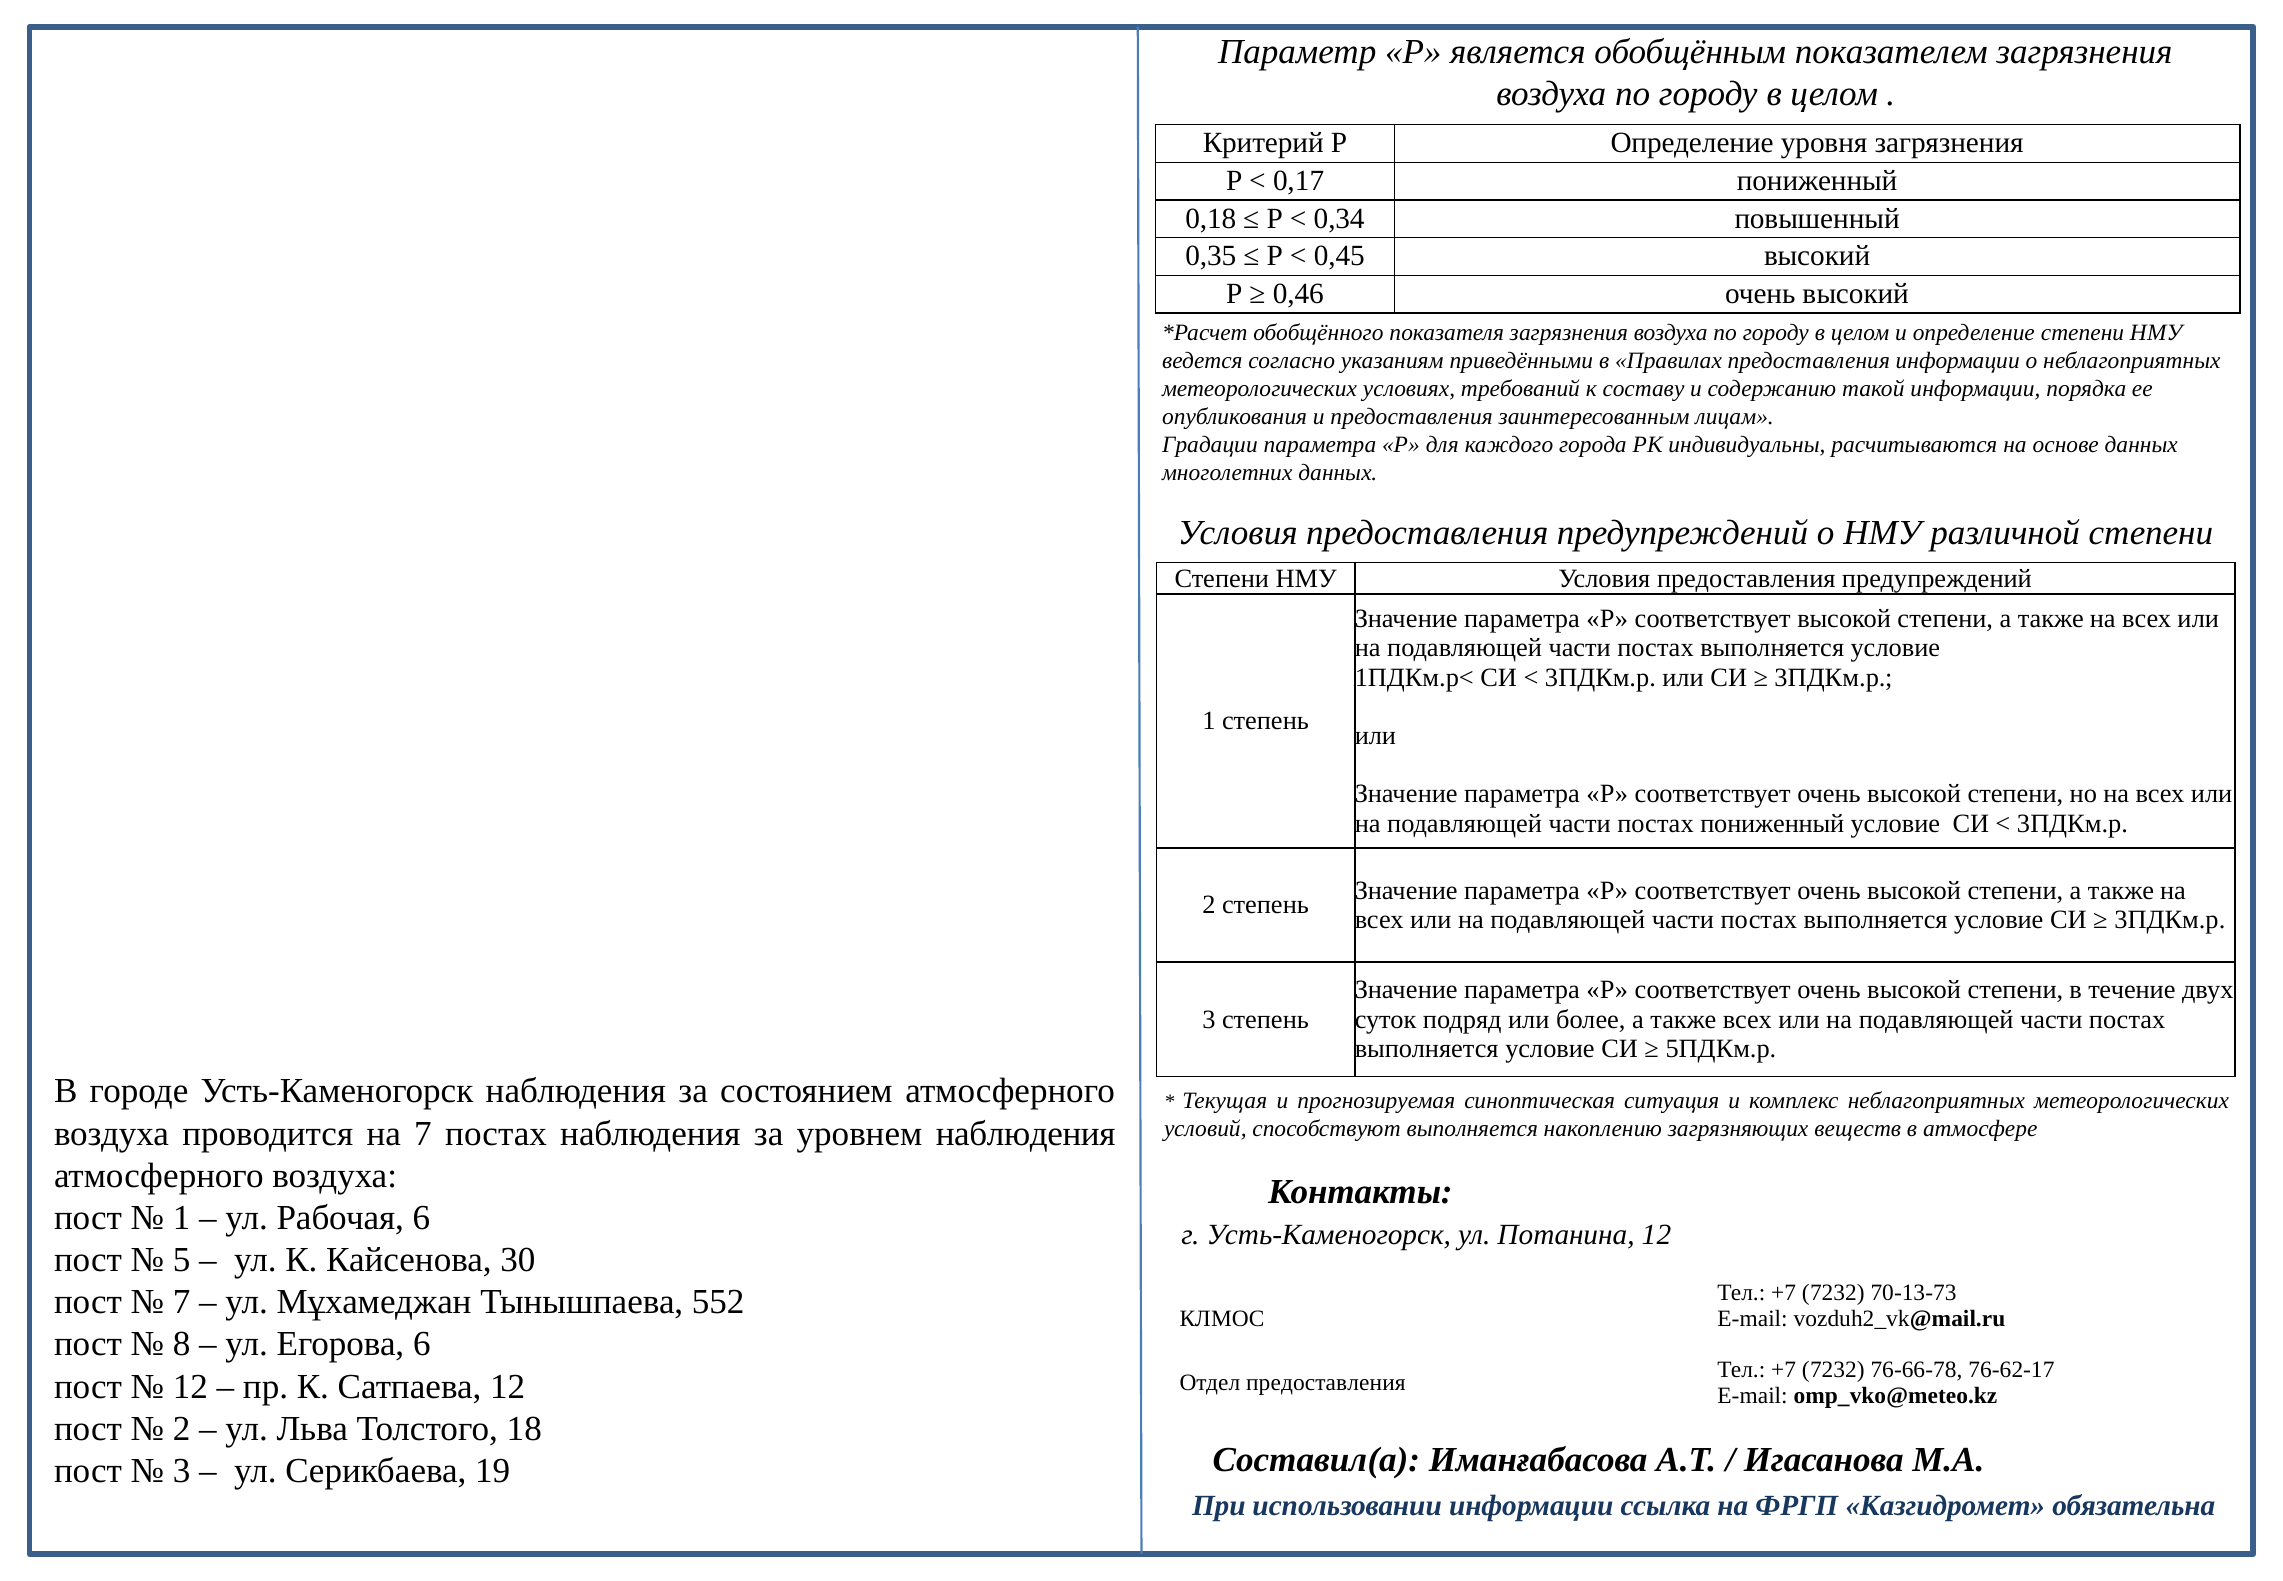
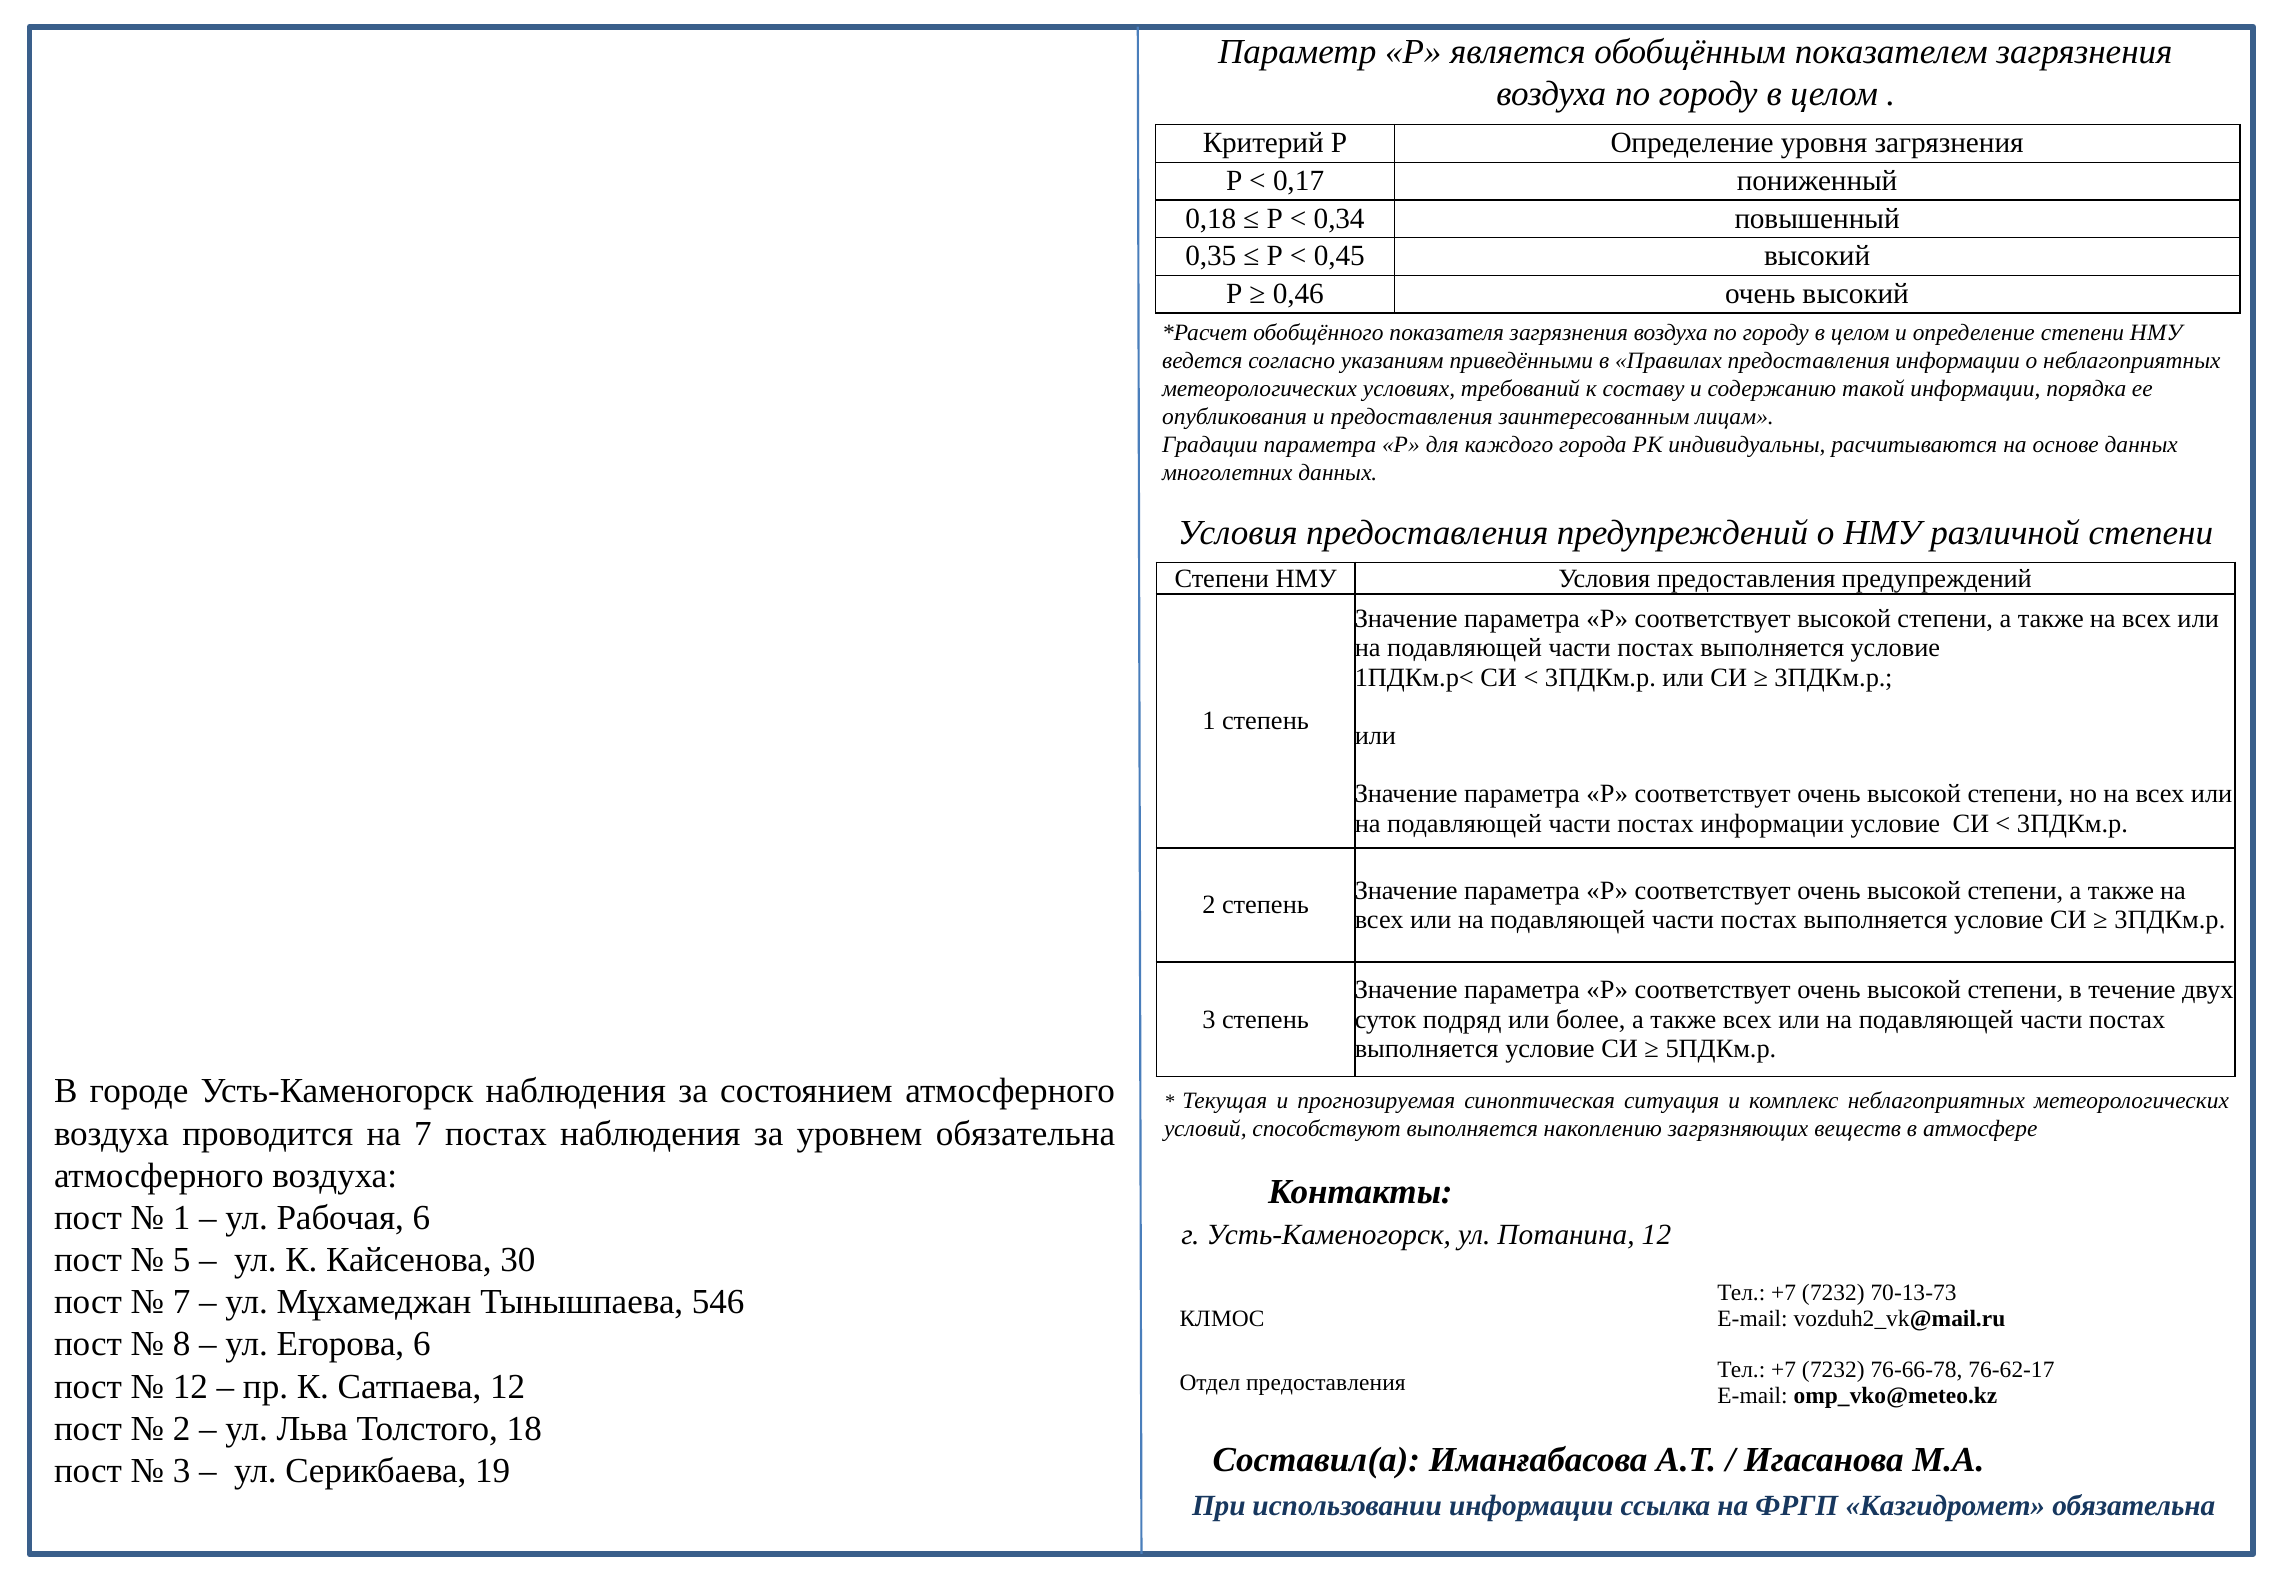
постах пониженный: пониженный -> информации (1772, 823)
уровнем наблюдения: наблюдения -> обязательна (1025, 1133)
552: 552 -> 546 (718, 1302)
